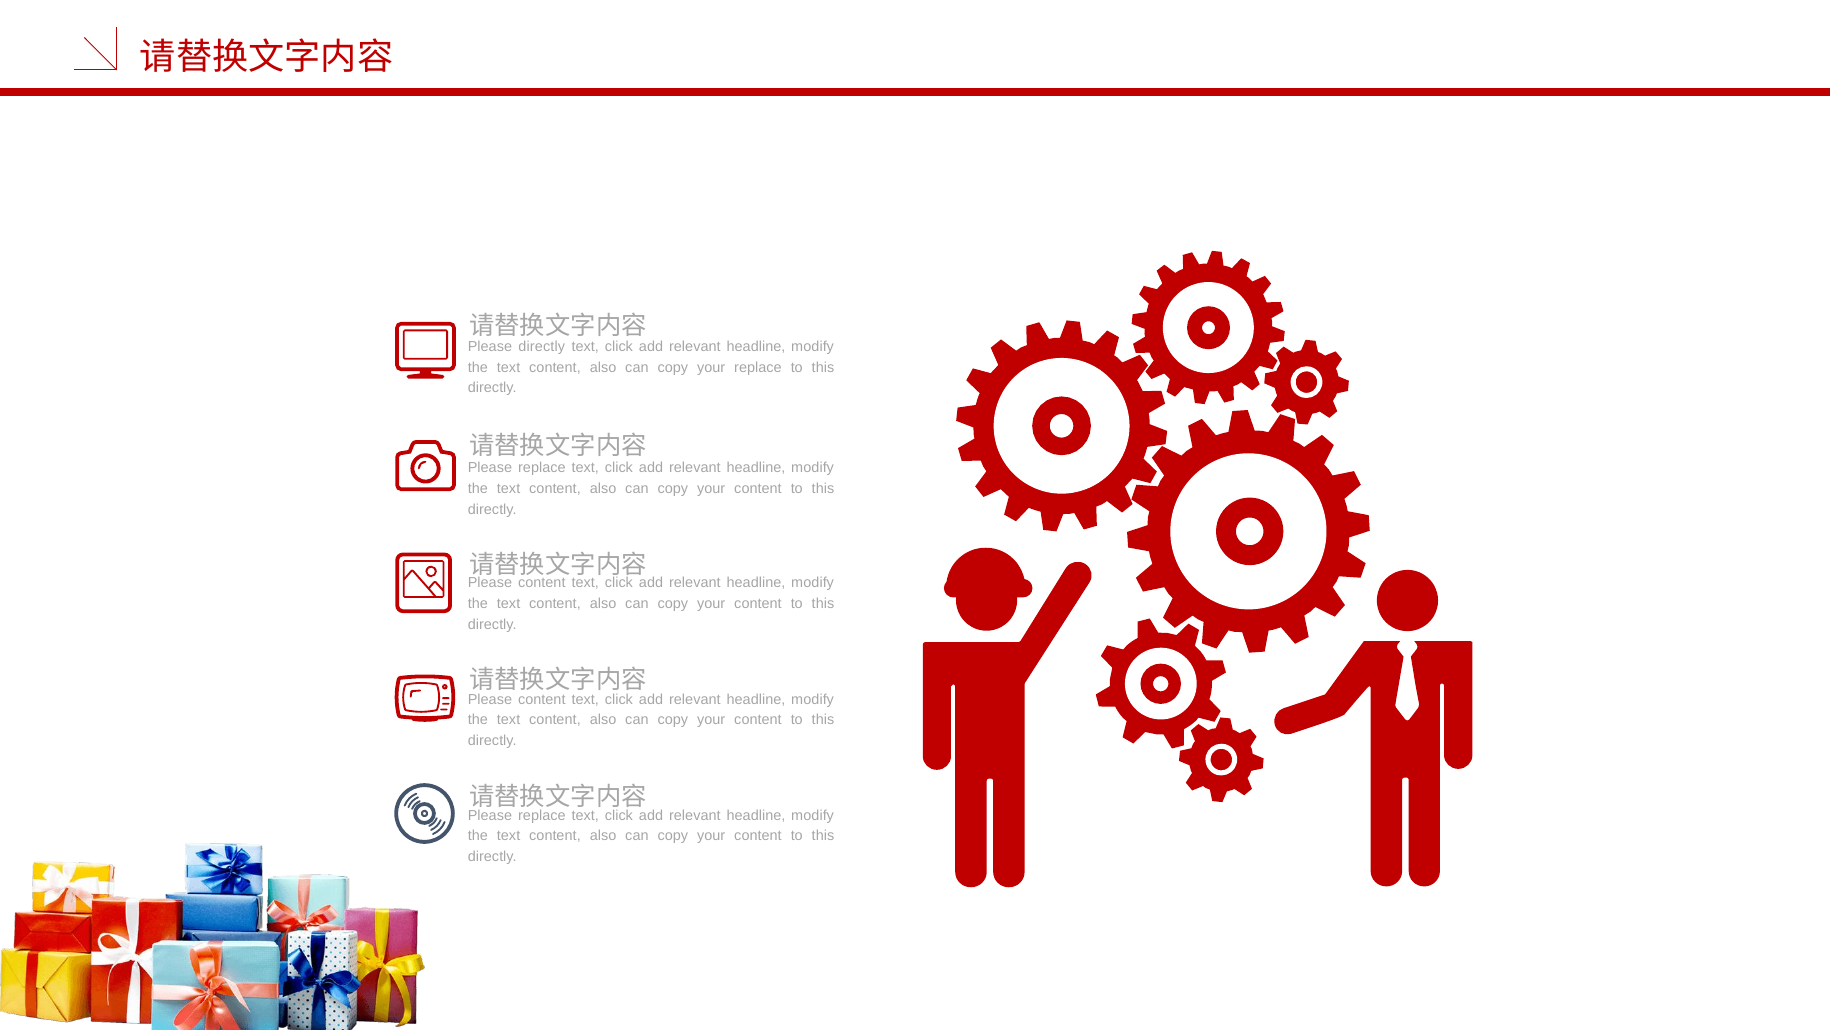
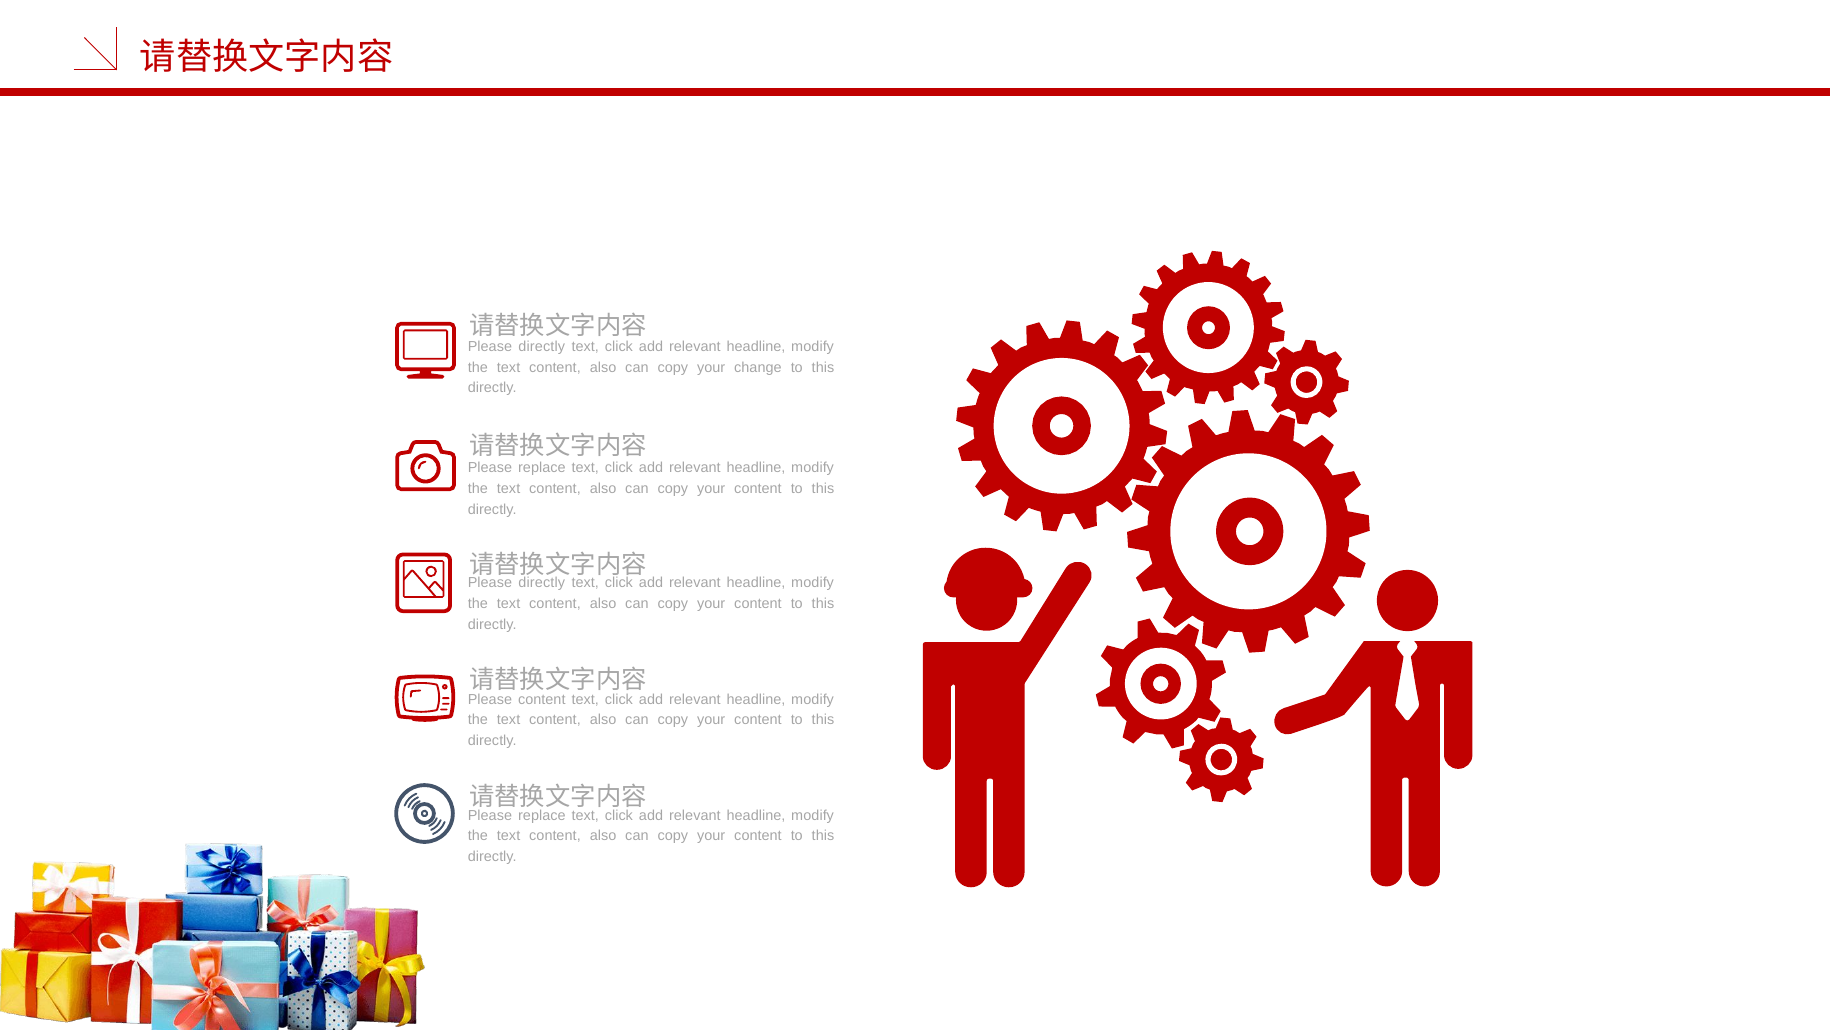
your replace: replace -> change (758, 367)
content: content -> directly (542, 582)
